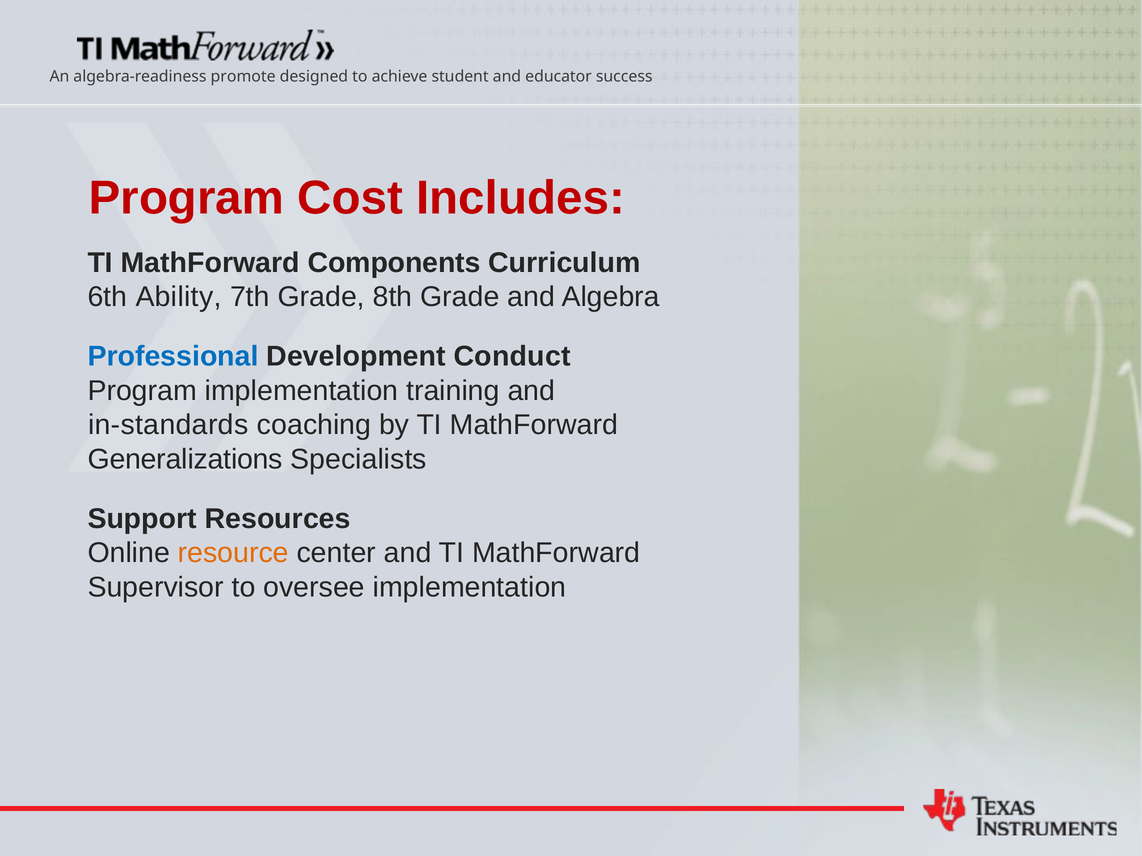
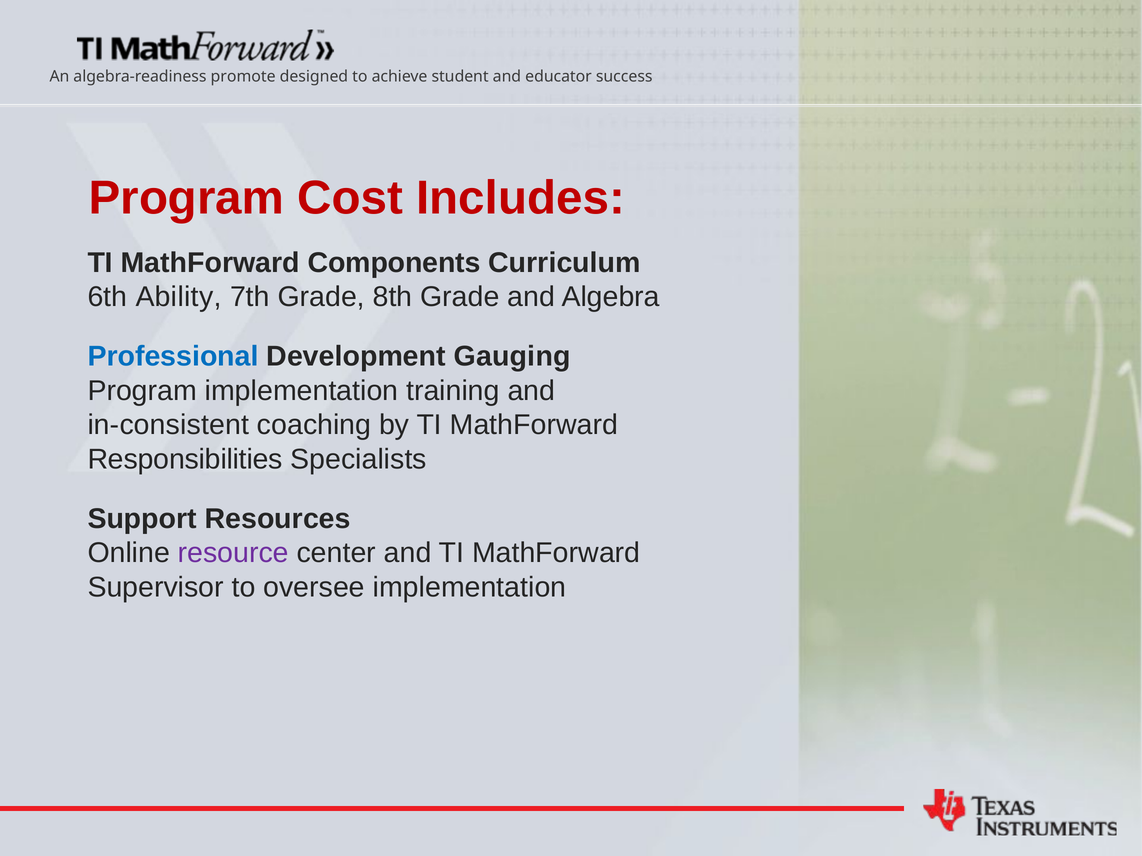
Conduct: Conduct -> Gauging (512, 357)
in-standards: in-standards -> in-consistent (168, 425)
Generalizations: Generalizations -> Responsibilities (185, 459)
resource colour: orange -> purple (233, 553)
